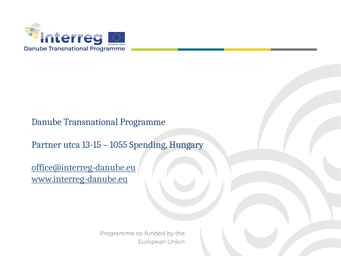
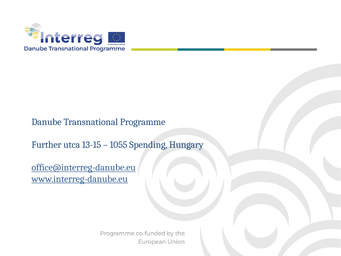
Partner: Partner -> Further (46, 145)
